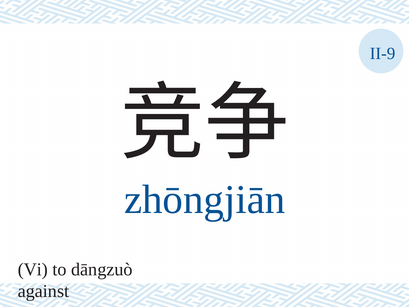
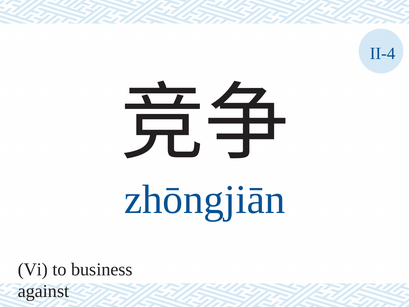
II-9: II-9 -> II-4 (383, 54)
dāngzuò: dāngzuò -> business (102, 269)
